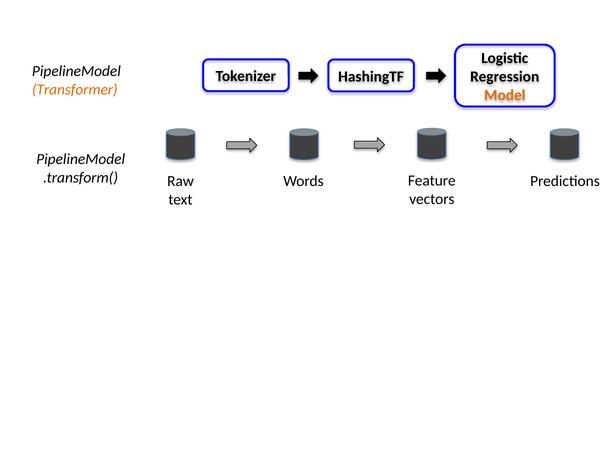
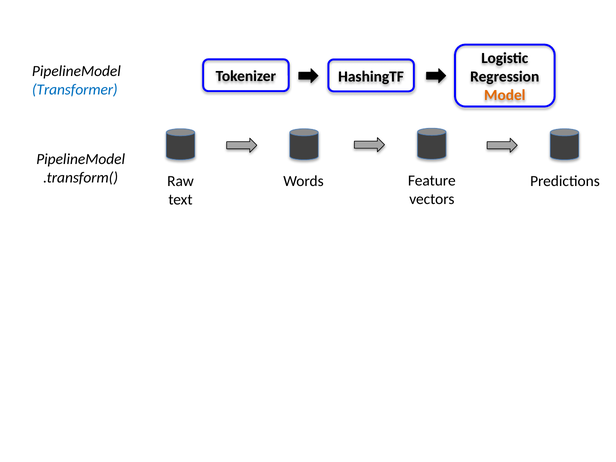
Transformer colour: orange -> blue (75, 90)
